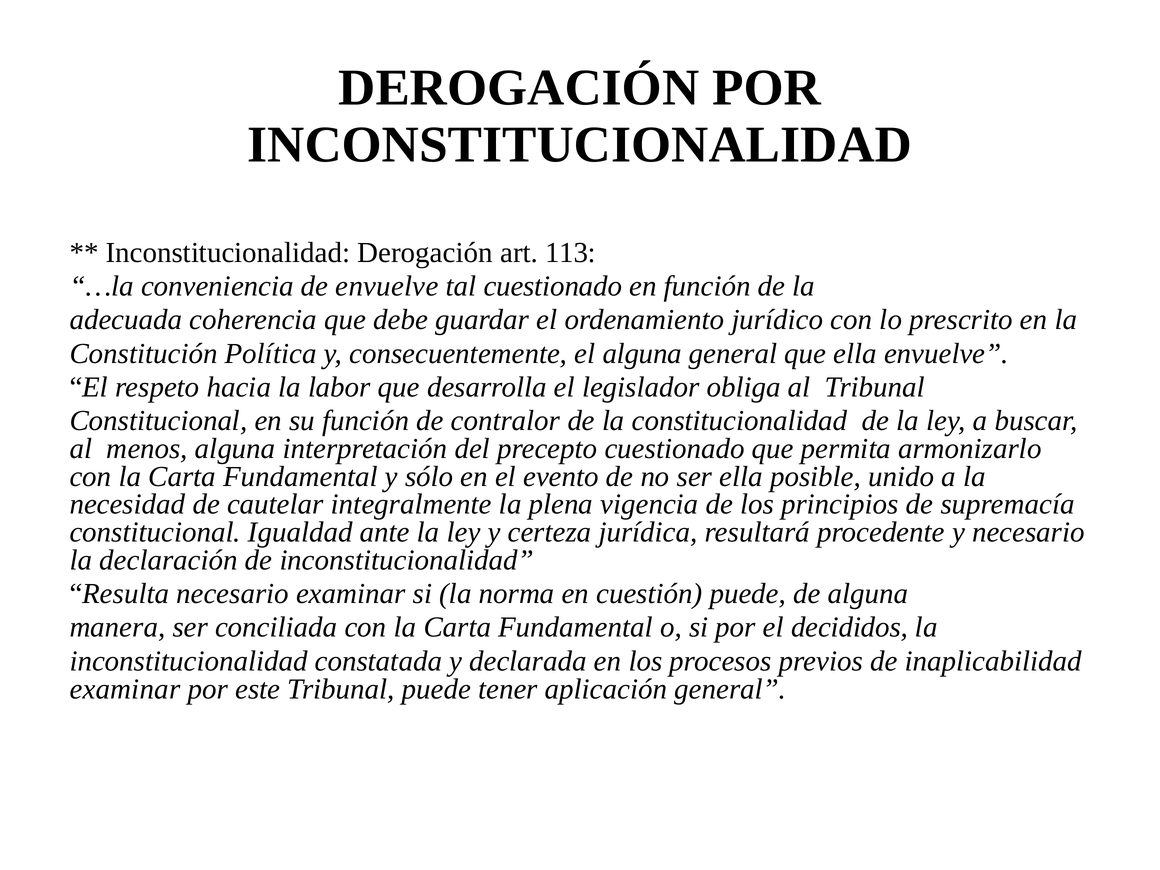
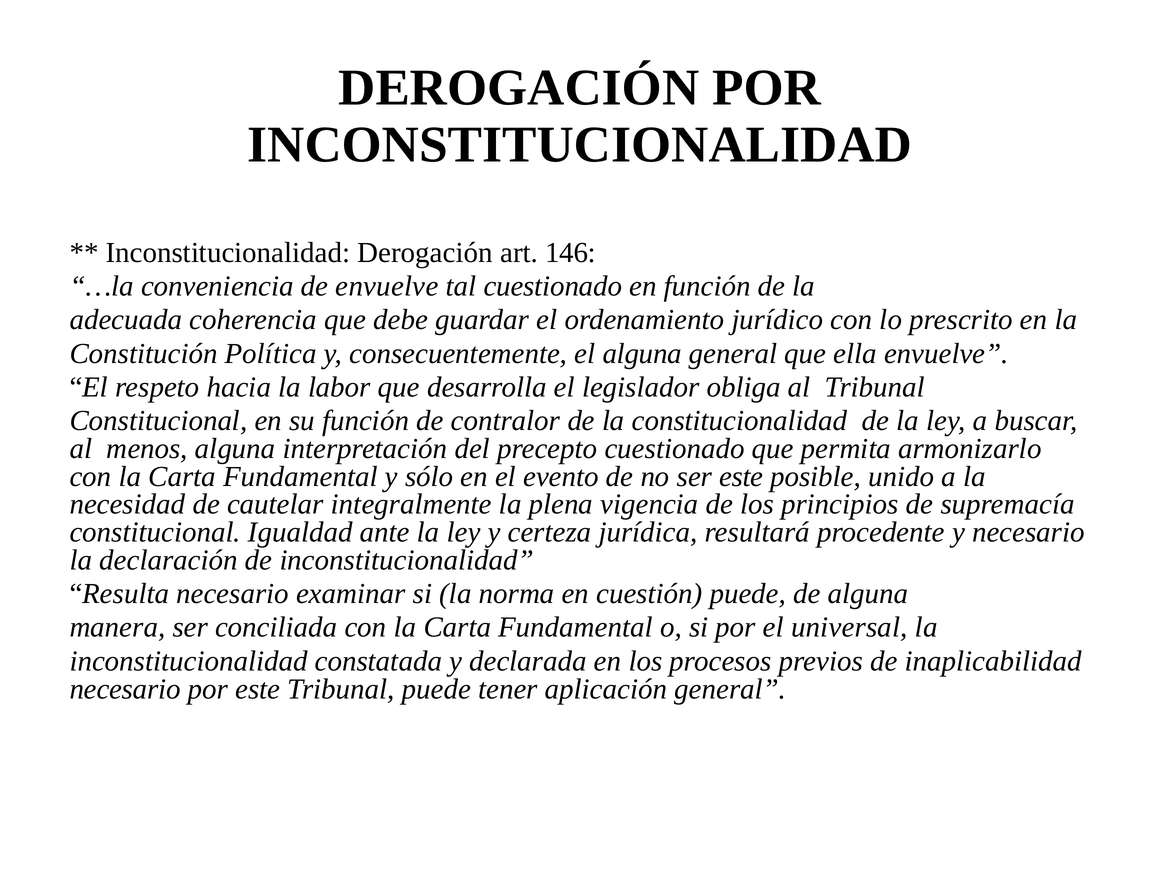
113: 113 -> 146 (571, 253)
ser ella: ella -> este (741, 477)
decididos: decididos -> universal (849, 627)
examinar: examinar -> necesario (125, 689)
